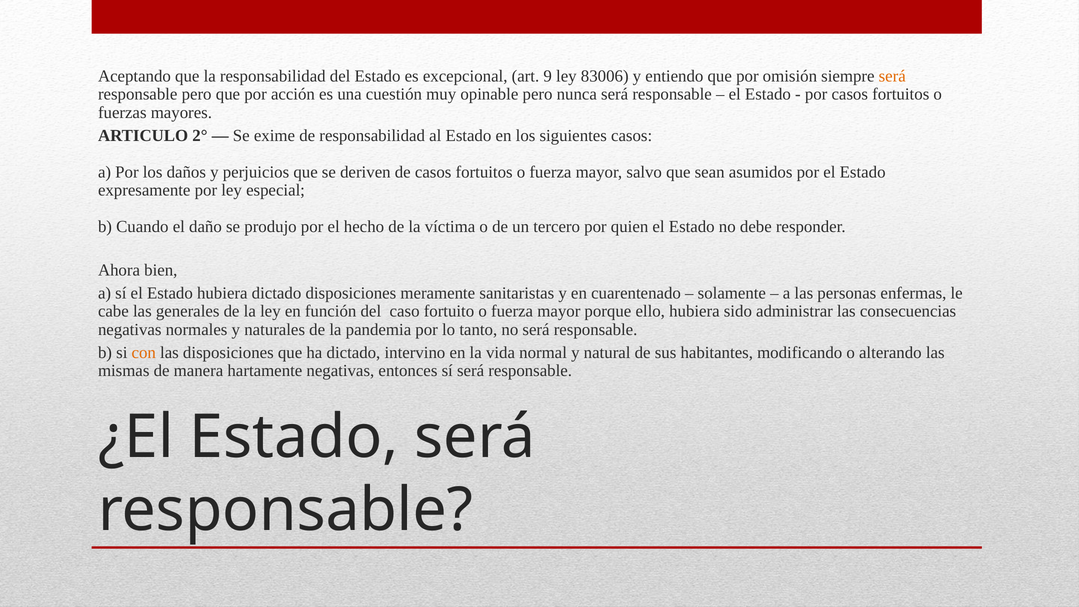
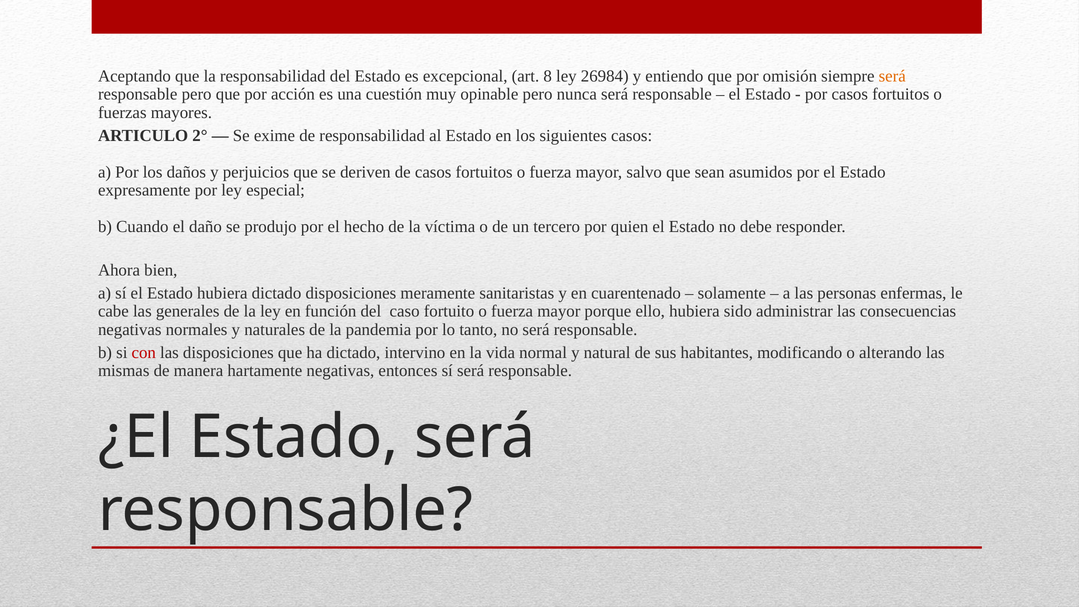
9: 9 -> 8 (548, 76)
83006: 83006 -> 26984 (605, 76)
con colour: orange -> red (144, 353)
